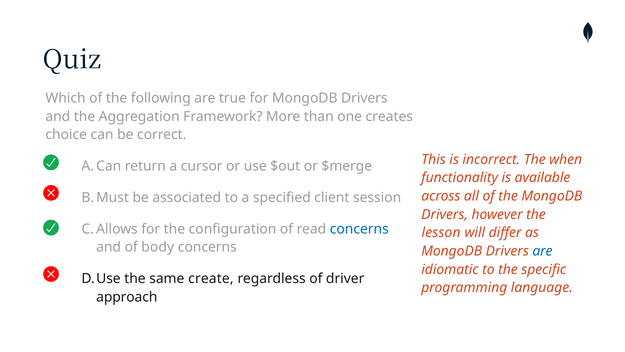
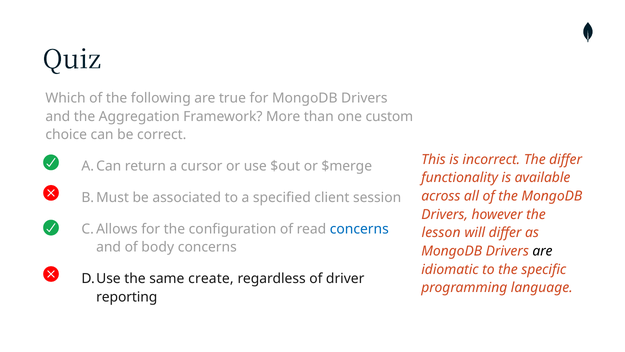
creates: creates -> custom (389, 116)
The when: when -> differ (566, 159)
are colour: blue -> black (542, 251)
approach: approach -> reporting (127, 297)
